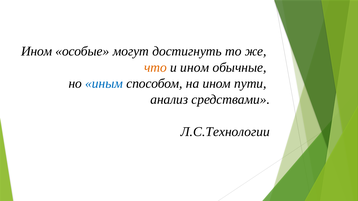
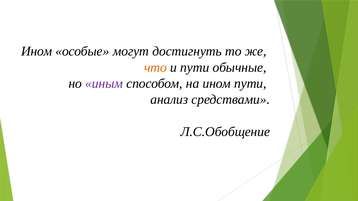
и ином: ином -> пути (195, 67)
иным colour: blue -> purple (104, 84)
Л.С.Технологии: Л.С.Технологии -> Л.С.Обобщение (225, 132)
